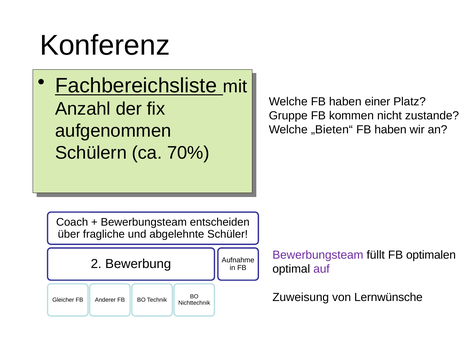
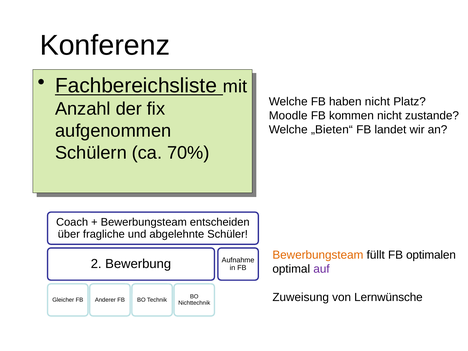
haben einer: einer -> nicht (377, 102)
Gruppe: Gruppe -> Moodle (288, 116)
haben: haben -> landet (390, 130)
Bewerbungsteam colour: purple -> orange (318, 255)
